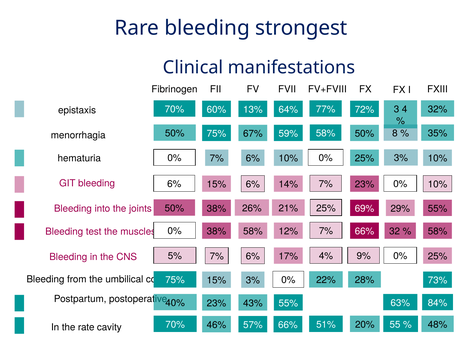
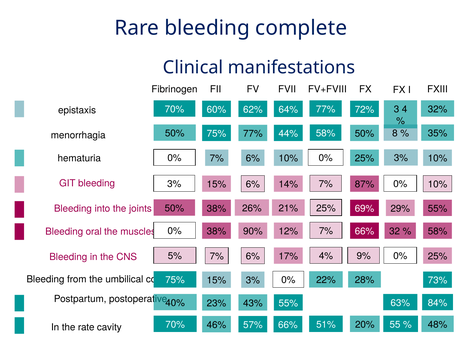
strongest: strongest -> complete (301, 28)
13%: 13% -> 62% (253, 110)
59%: 59% -> 44% (288, 134)
67%: 67% -> 77% (253, 134)
6%: 6% -> 3% (174, 184)
14% 23%: 23% -> 87% (365, 184)
58%: 58% -> 90% (253, 231)
test: test -> oral (94, 232)
